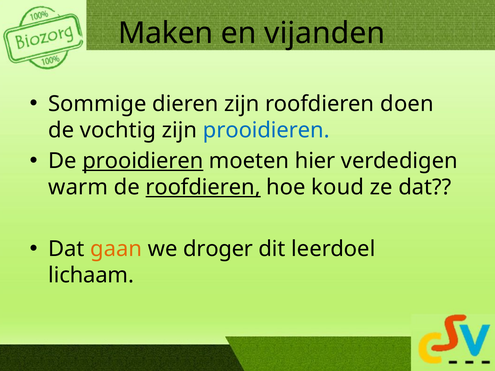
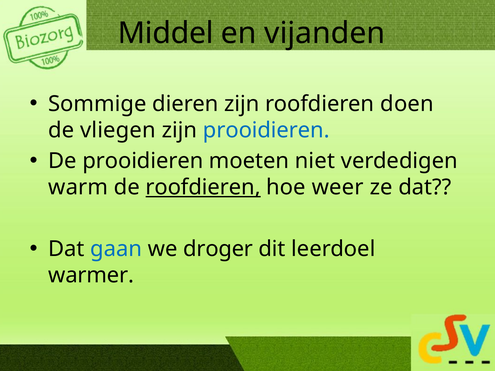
Maken: Maken -> Middel (166, 33)
vochtig: vochtig -> vliegen (118, 130)
prooidieren underline: present -> none (143, 161)
hier: hier -> niet (315, 161)
koud: koud -> weer (338, 187)
gaan colour: orange -> blue (116, 249)
lichaam: lichaam -> warmer (91, 275)
